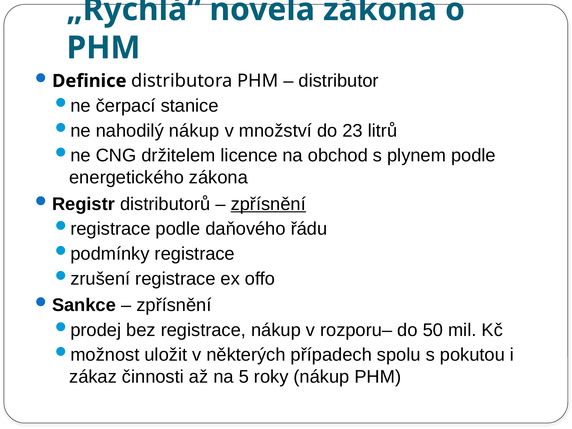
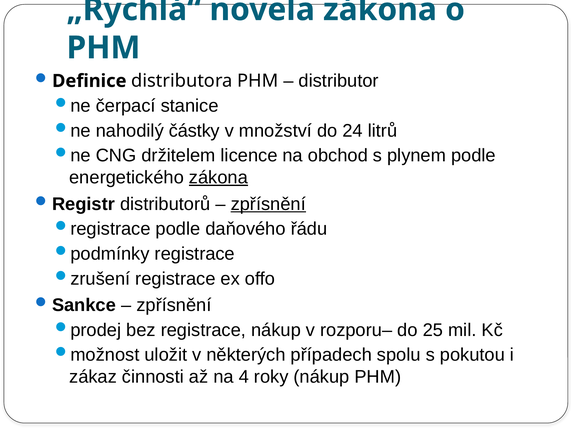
nahodilý nákup: nákup -> částky (194, 131)
23: 23 -> 24 (353, 131)
zákona underline: none -> present (218, 178)
50: 50 -> 25 (433, 330)
5: 5 -> 4 (244, 377)
